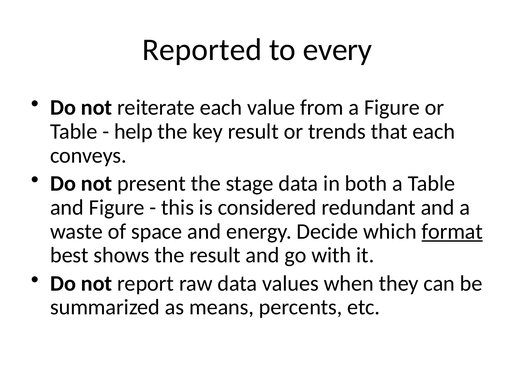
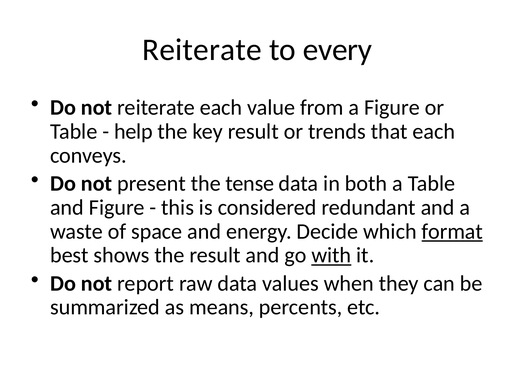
Reported: Reported -> Reiterate (202, 50)
stage: stage -> tense (250, 183)
with underline: none -> present (331, 255)
